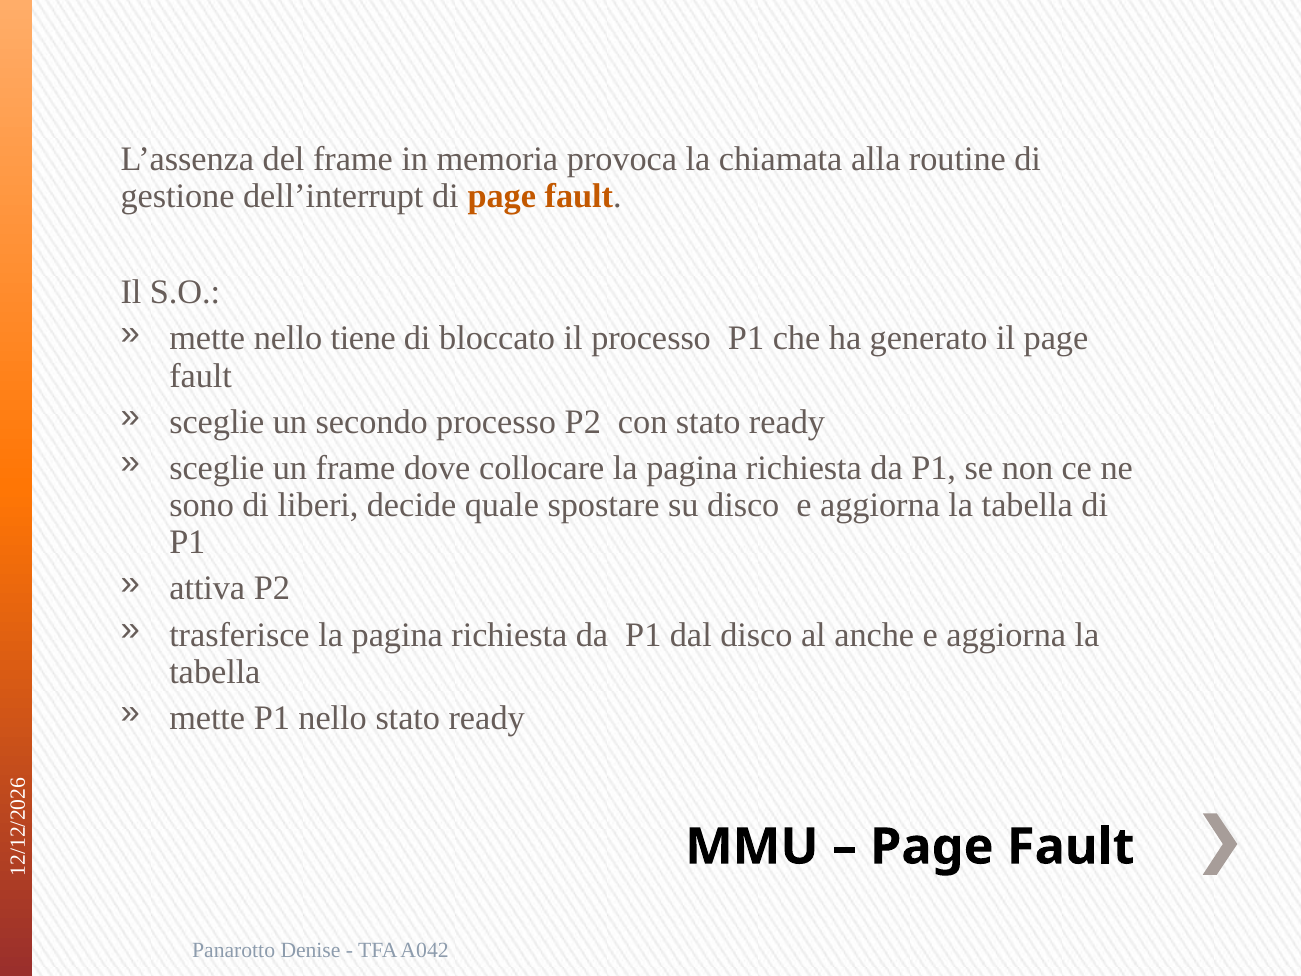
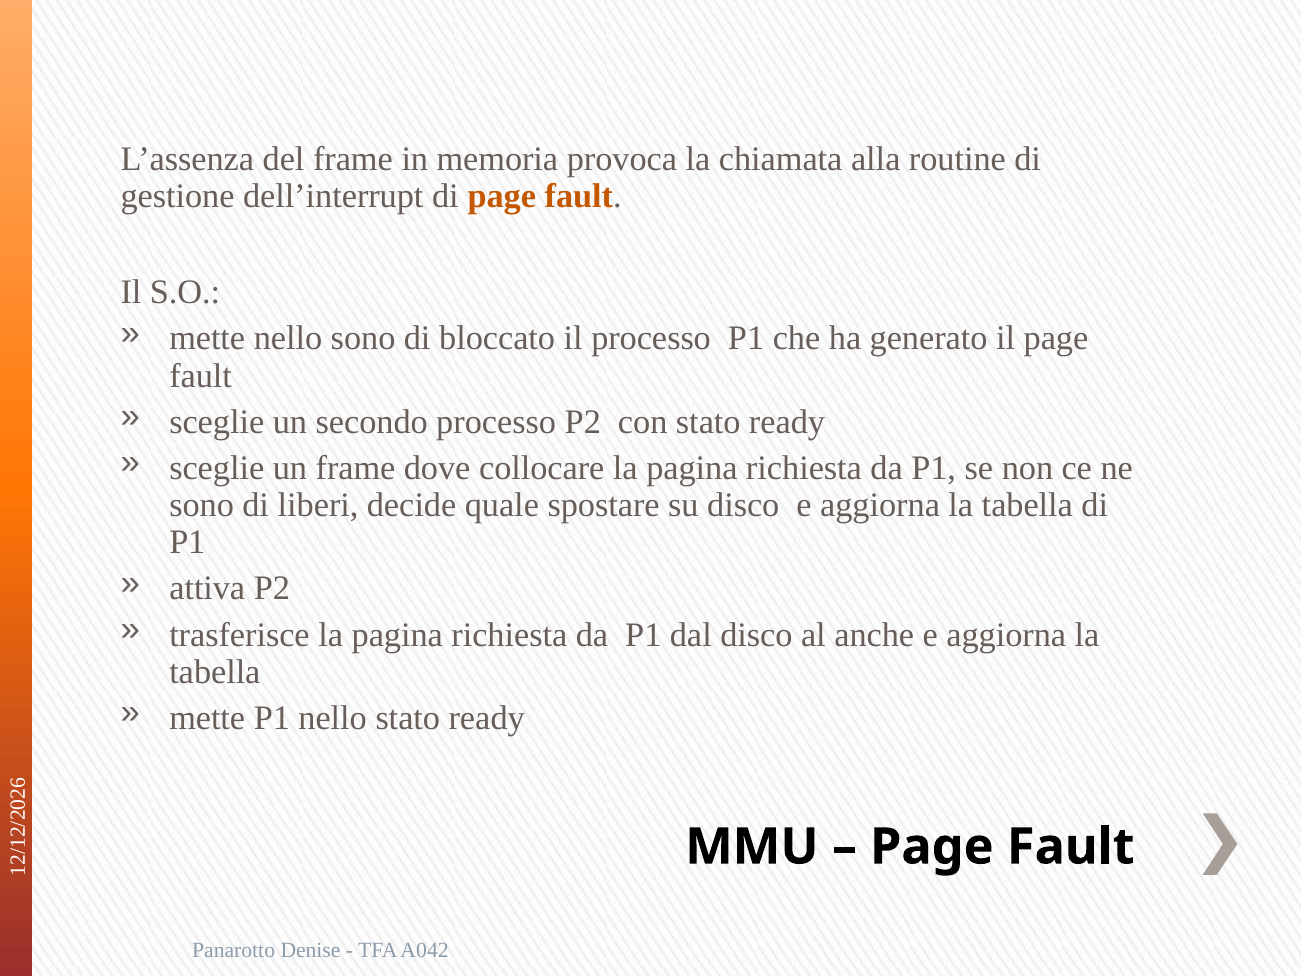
nello tiene: tiene -> sono (363, 339)
